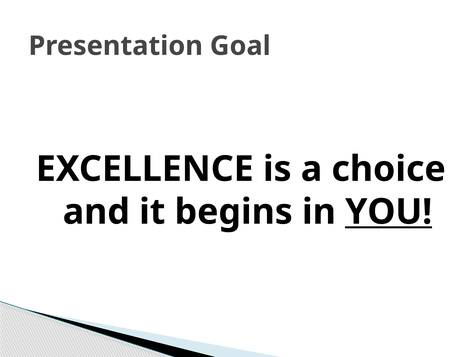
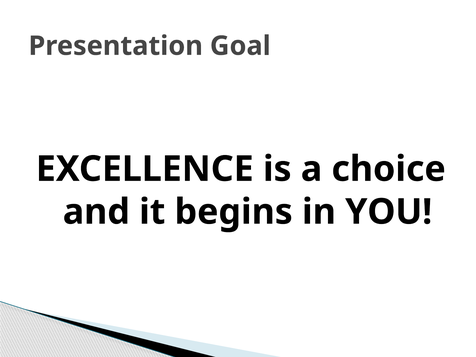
YOU underline: present -> none (389, 212)
